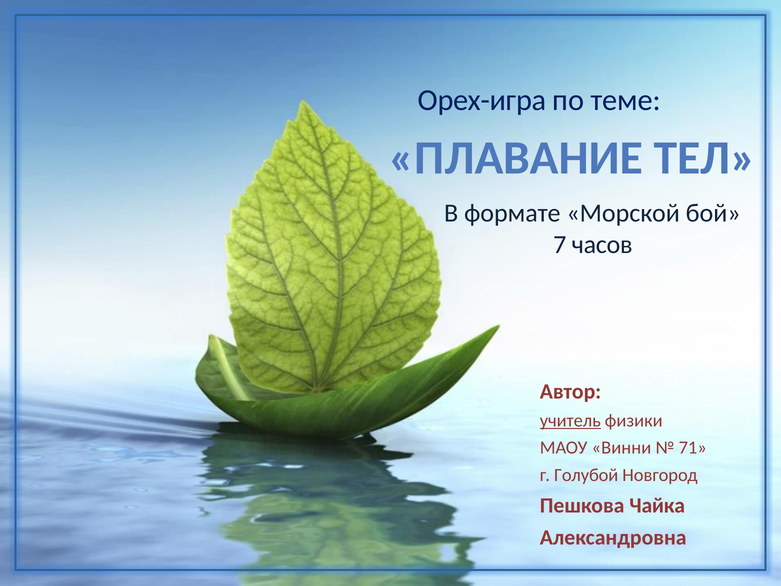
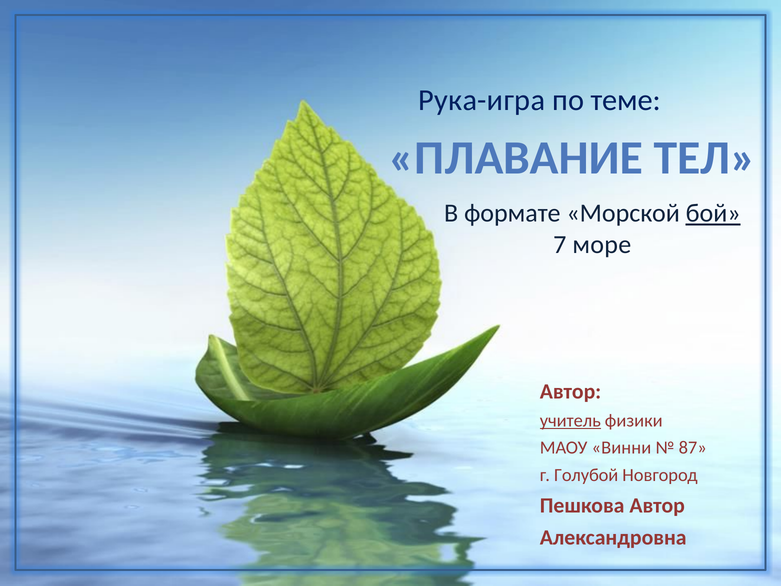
Орех-игра: Орех-игра -> Рука-игра (482, 100)
бой underline: none -> present (713, 213)
часов: часов -> море (602, 244)
71: 71 -> 87 (693, 448)
Пешкова Чайка: Чайка -> Автор (657, 505)
